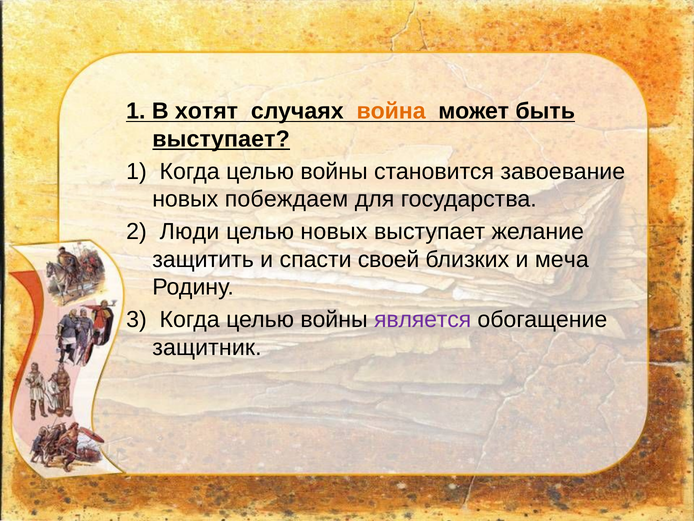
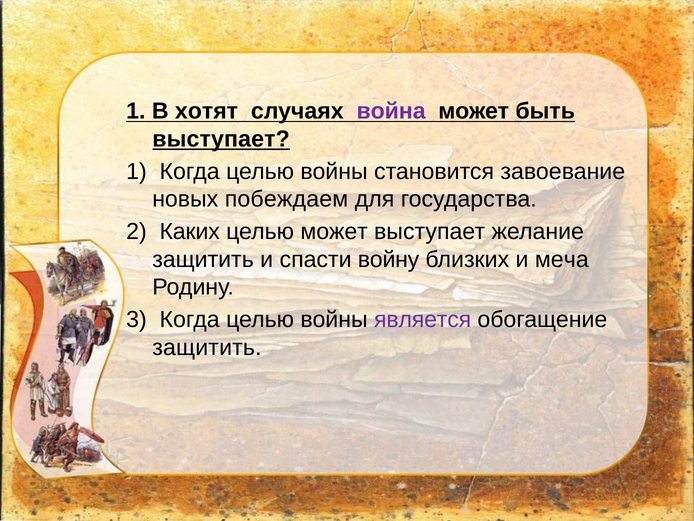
война colour: orange -> purple (391, 111)
Люди: Люди -> Каких (190, 231)
целью новых: новых -> может (334, 231)
своей: своей -> войну (389, 259)
защитник: защитник -> защитить (207, 347)
